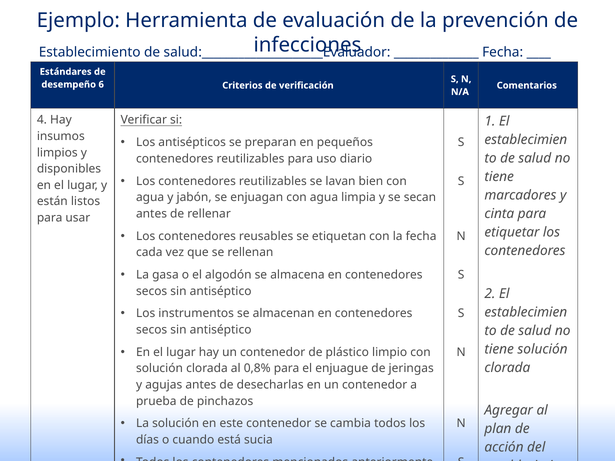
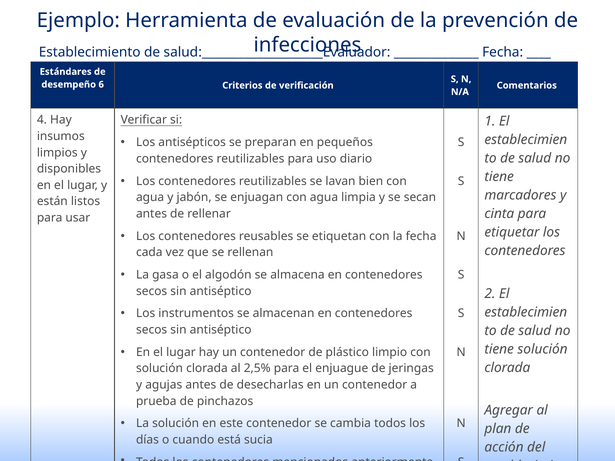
0,8%: 0,8% -> 2,5% (257, 369)
